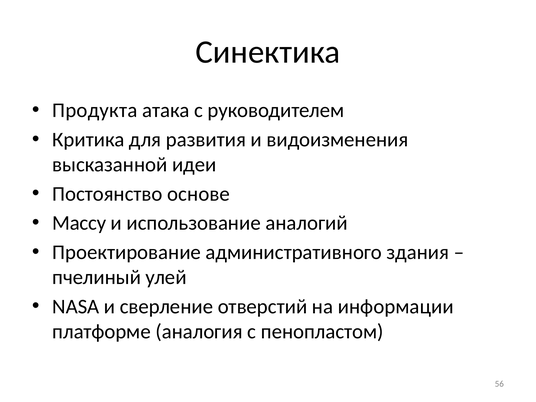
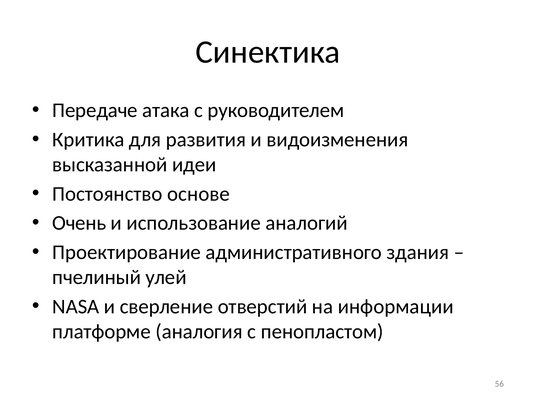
Продукта: Продукта -> Передаче (95, 110)
Массу: Массу -> Очень (79, 223)
